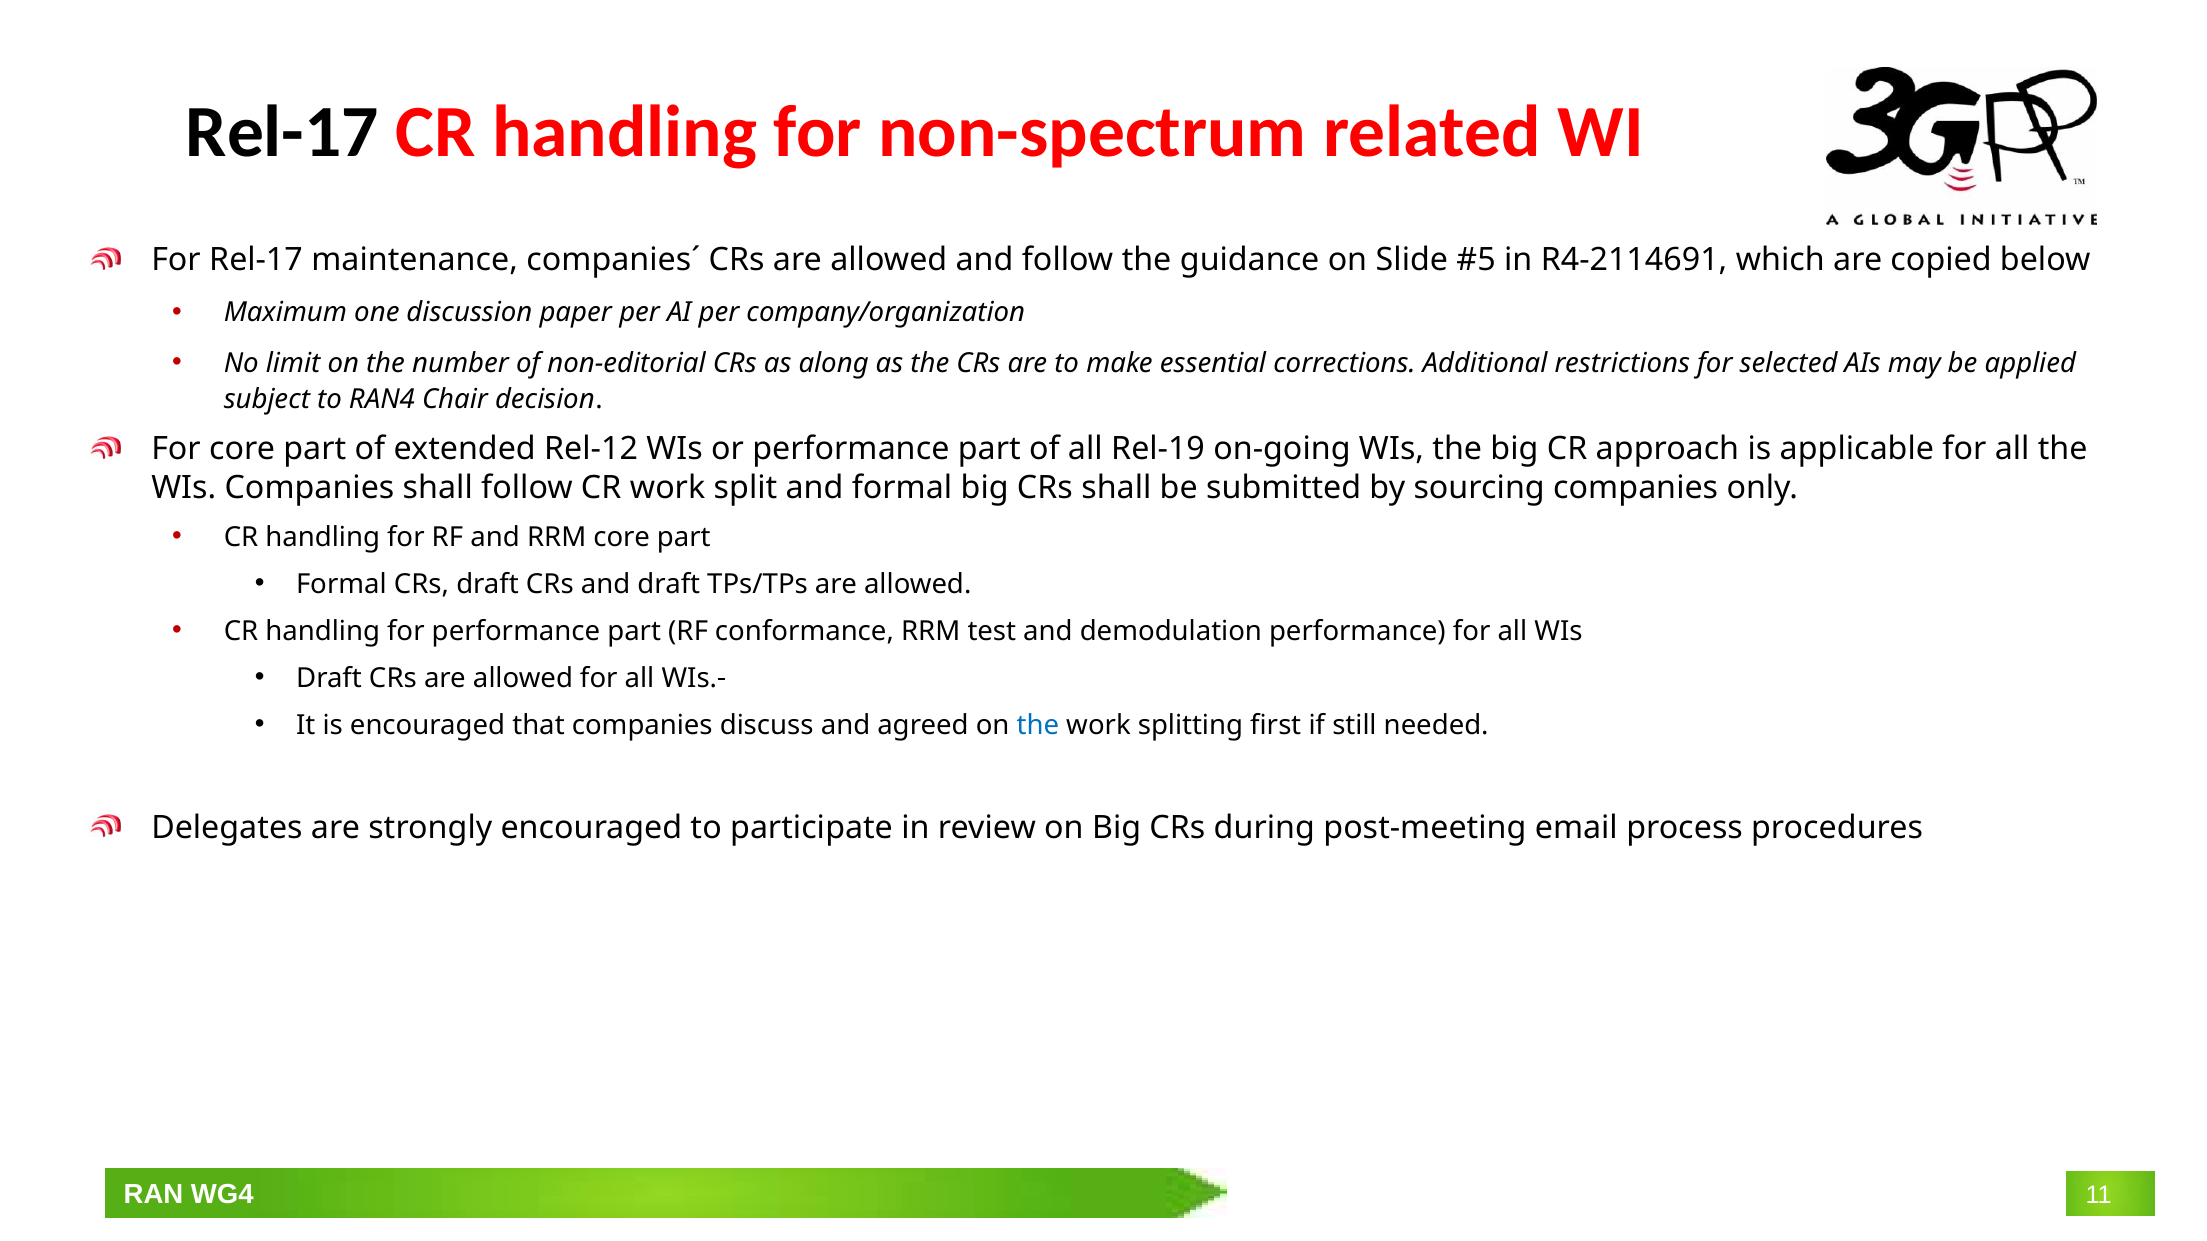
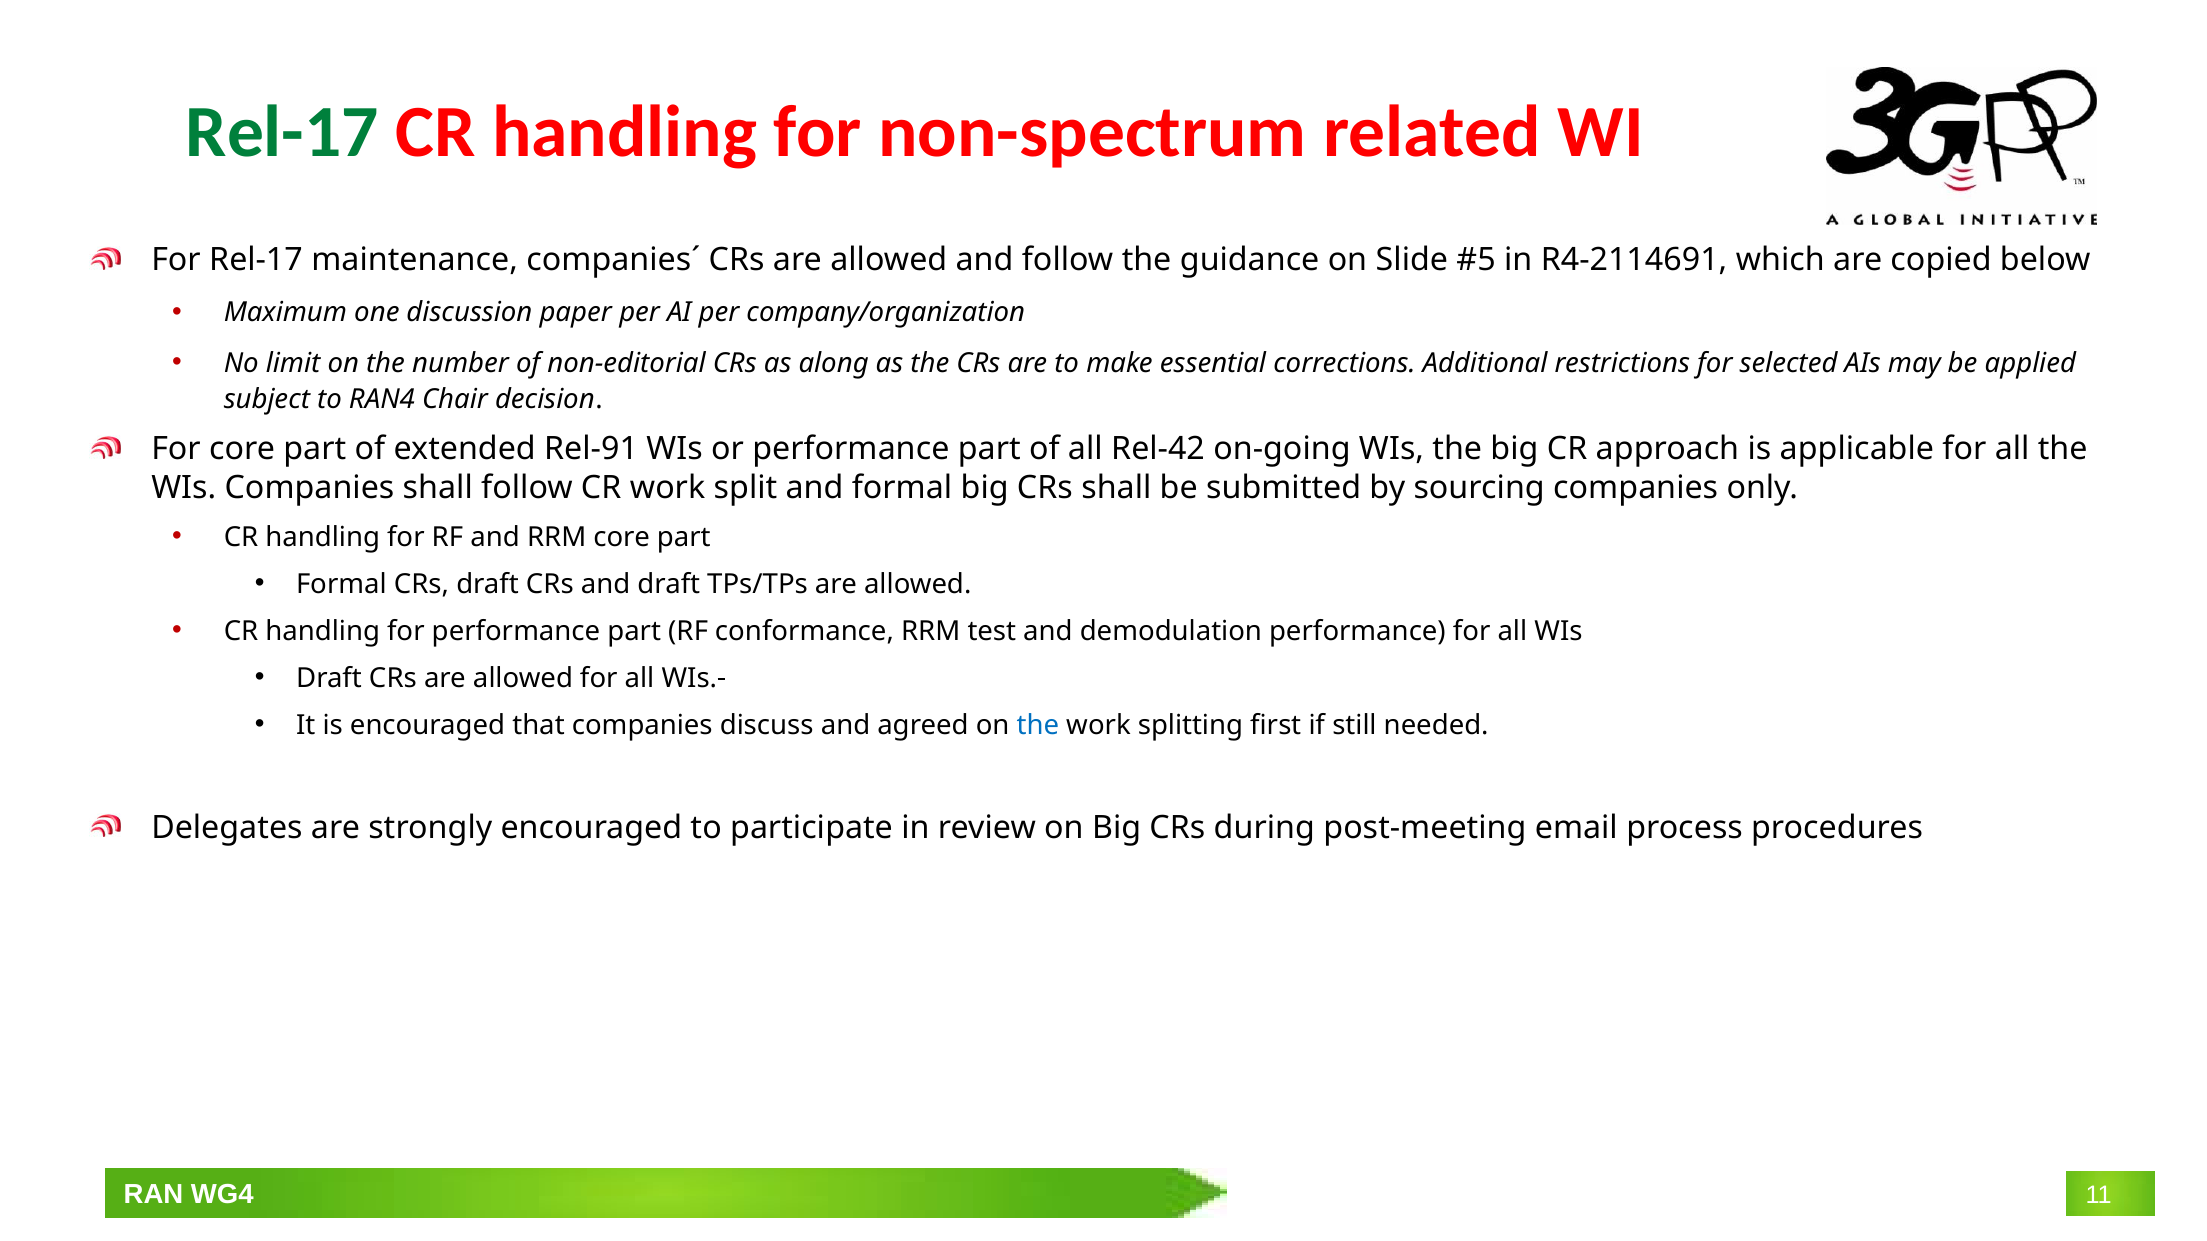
Rel-17 colour: black -> green (282, 132)
Rel-12: Rel-12 -> Rel-91 (591, 450)
Rel-19: Rel-19 -> Rel-42 (1158, 450)
